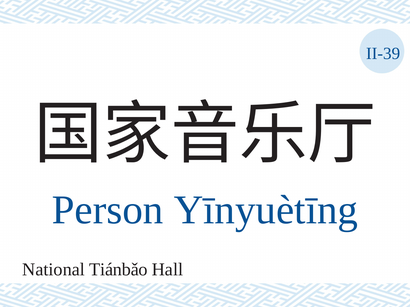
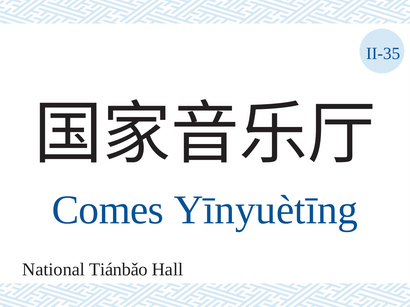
II-39: II-39 -> II-35 (383, 54)
Person: Person -> Comes (108, 210)
